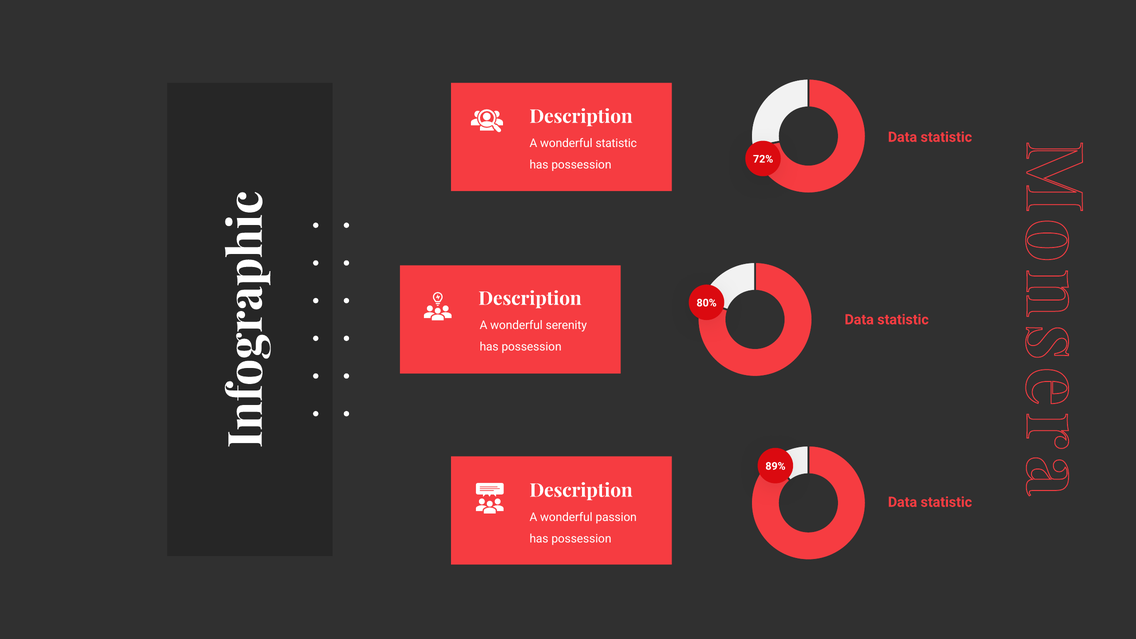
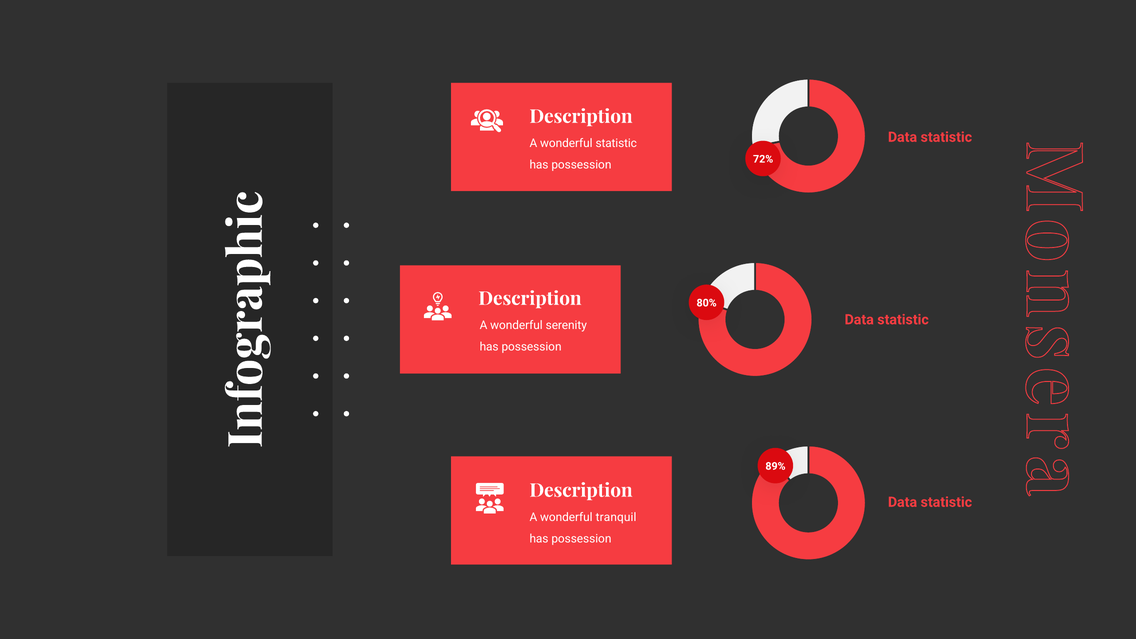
passion: passion -> tranquil (616, 517)
